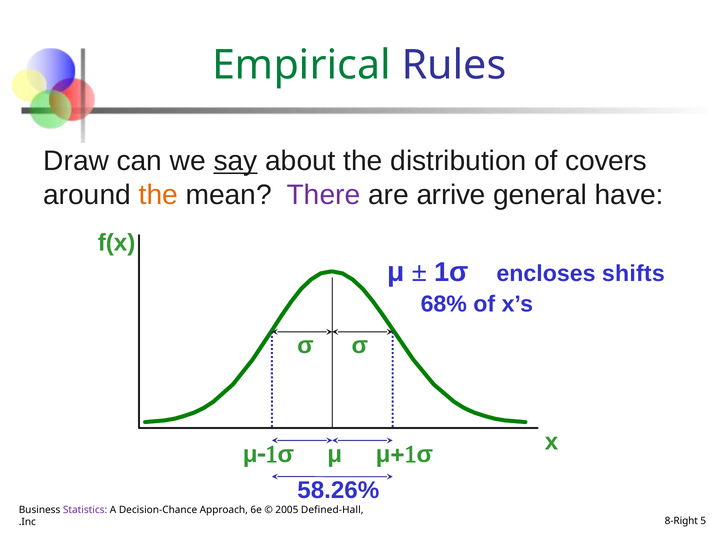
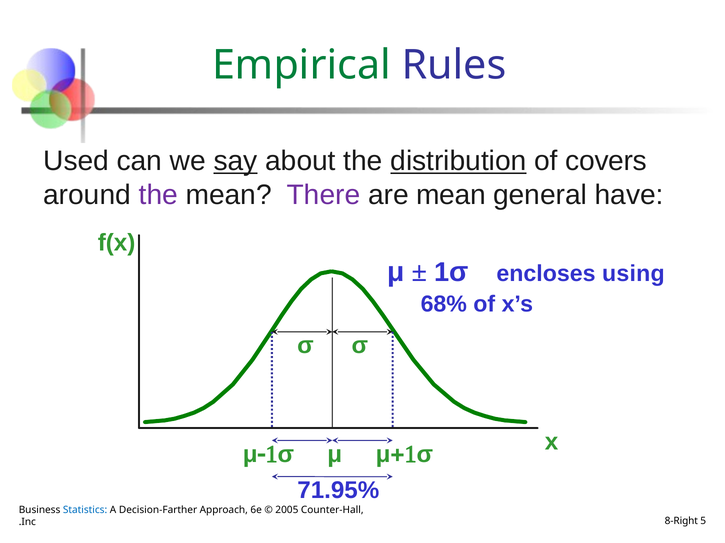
Draw: Draw -> Used (76, 161)
distribution underline: none -> present (458, 161)
the colour: orange -> purple (158, 195)
are arrive: arrive -> mean (451, 195)
shifts: shifts -> using (633, 274)
58.26%: 58.26% -> 71.95% (338, 491)
Statistics colour: purple -> blue (85, 511)
Decision-Chance: Decision-Chance -> Decision-Farther (158, 511)
Defined-Hall: Defined-Hall -> Counter-Hall (332, 511)
